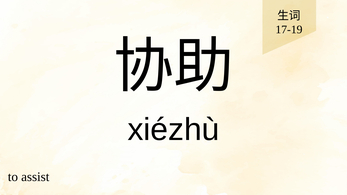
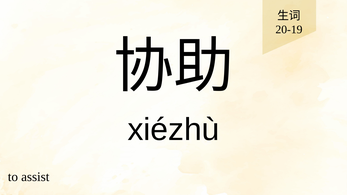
17-19: 17-19 -> 20-19 (289, 30)
